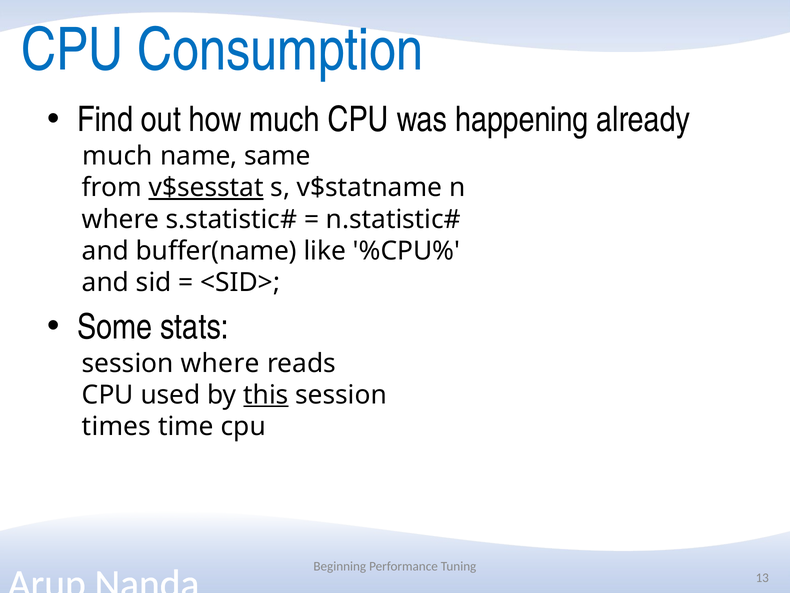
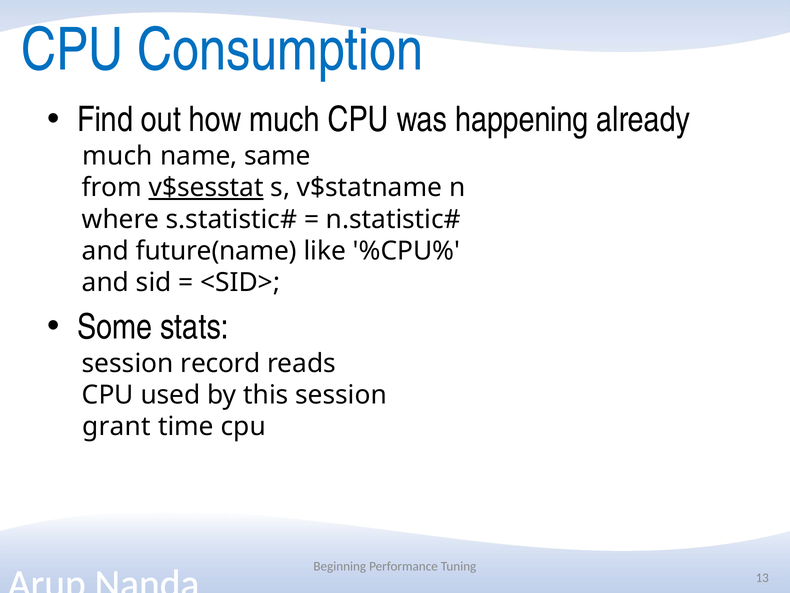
buffer(name: buffer(name -> future(name (216, 251)
session where: where -> record (220, 363)
this underline: present -> none (266, 395)
times: times -> grant (116, 426)
